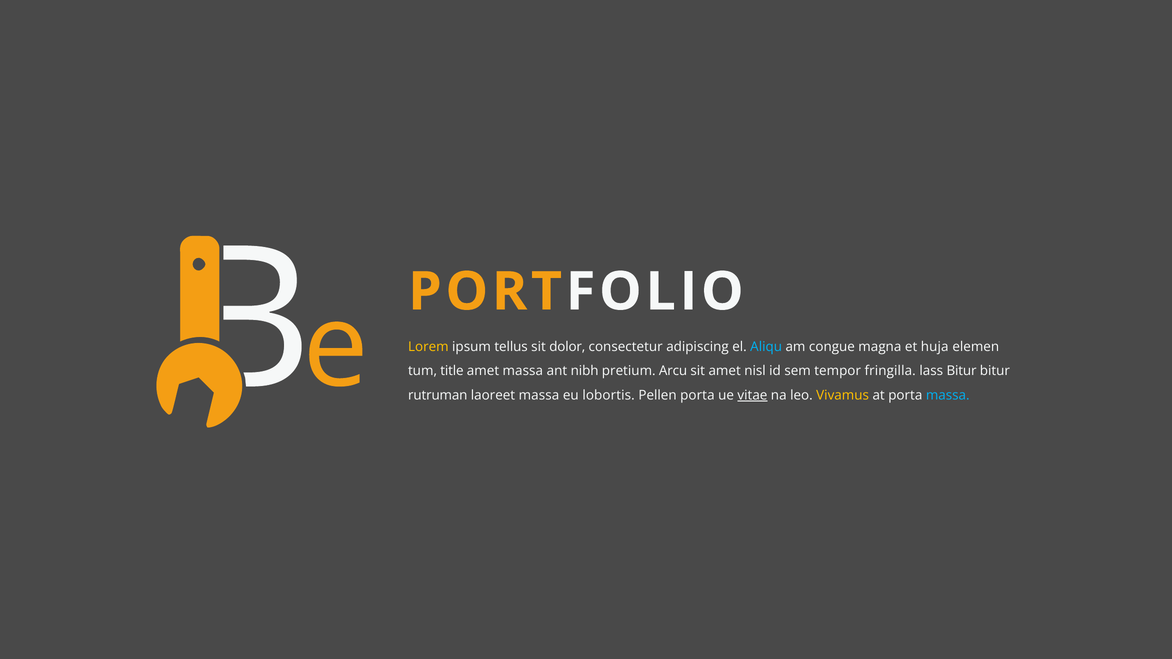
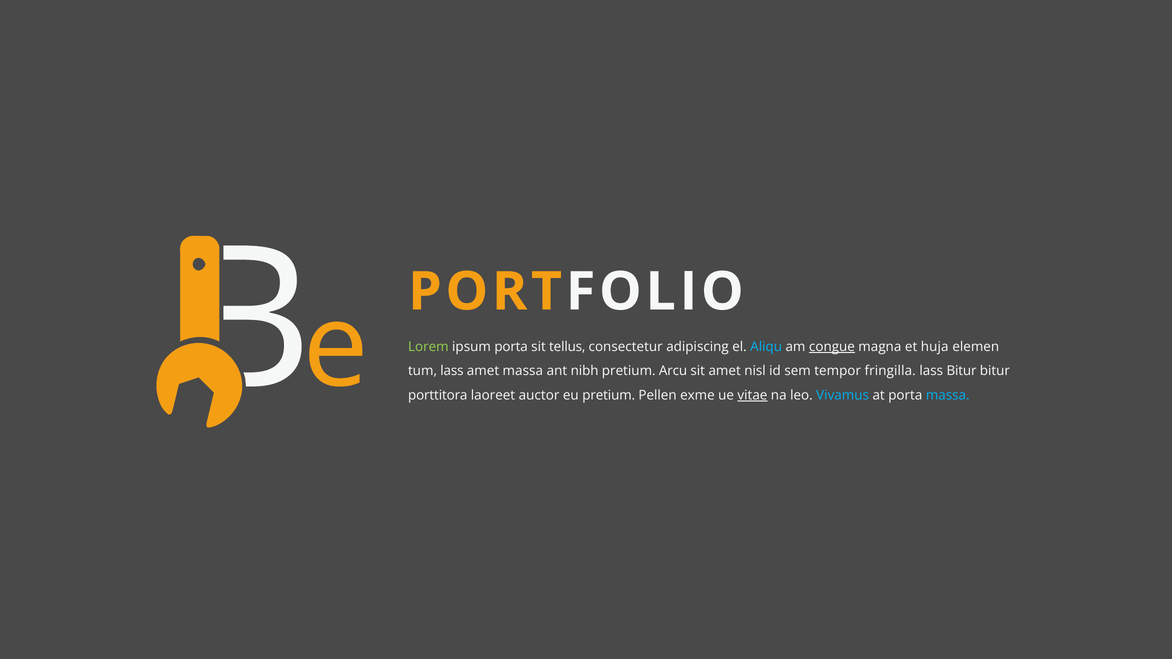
Lorem colour: yellow -> light green (428, 347)
ipsum tellus: tellus -> porta (511, 347)
dolor: dolor -> tellus (567, 347)
congue underline: none -> present (832, 347)
tum title: title -> lass (452, 371)
rutruman: rutruman -> porttitora (438, 395)
laoreet massa: massa -> auctor (539, 395)
eu lobortis: lobortis -> pretium (609, 395)
Pellen porta: porta -> exme (697, 395)
Vivamus colour: yellow -> light blue (843, 395)
